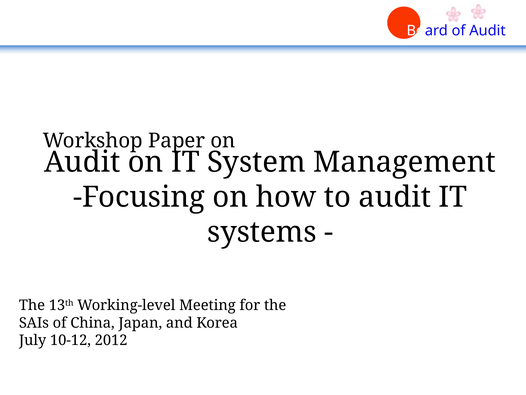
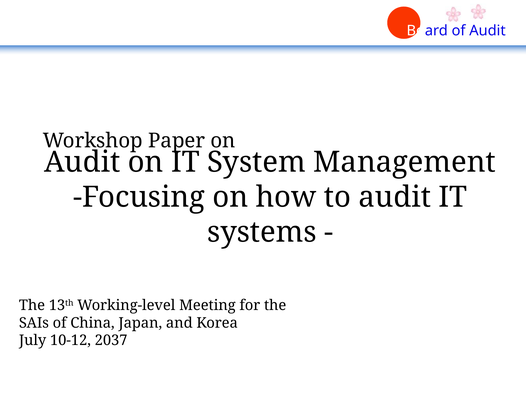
2012: 2012 -> 2037 (111, 340)
